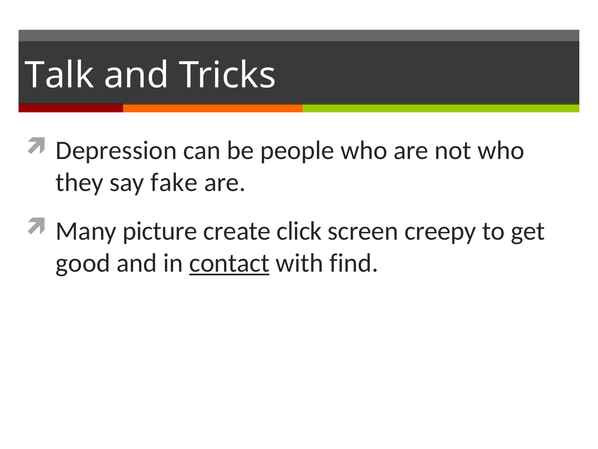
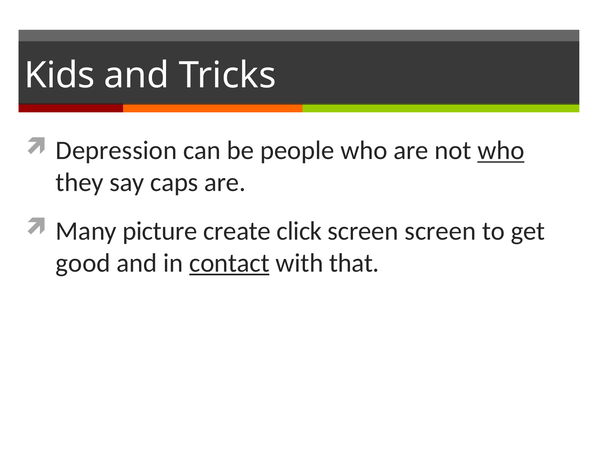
Talk: Talk -> Kids (60, 75)
who underline: none -> present (501, 150)
fake: fake -> caps (174, 182)
screen creepy: creepy -> screen (440, 231)
find: find -> that (354, 263)
